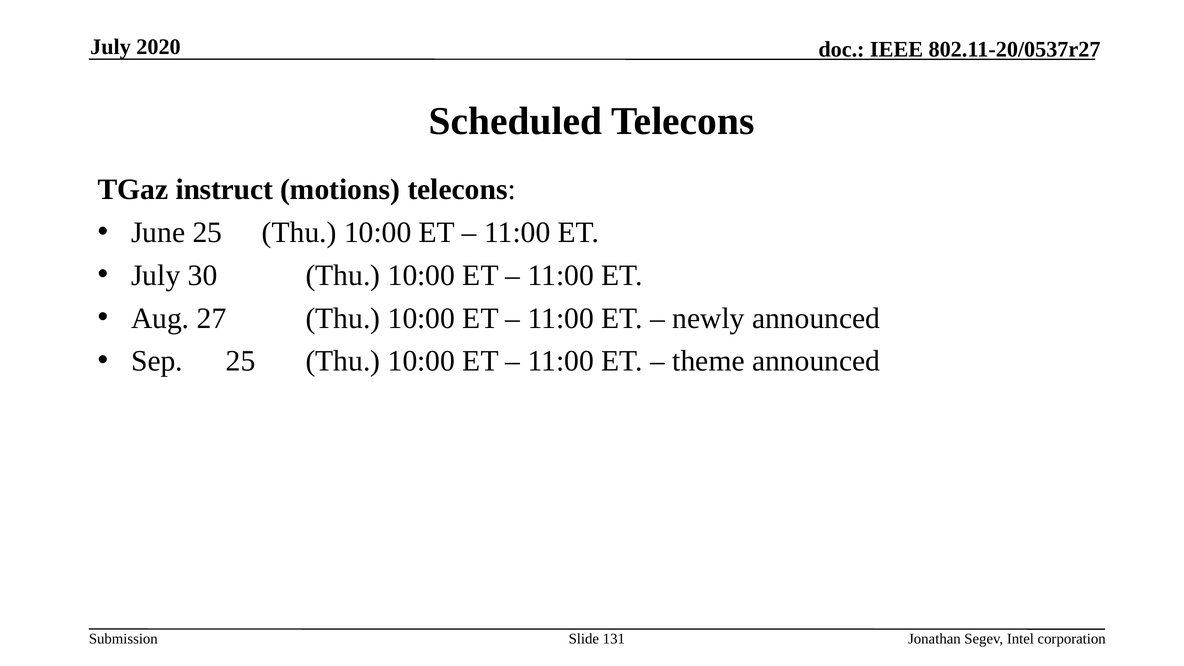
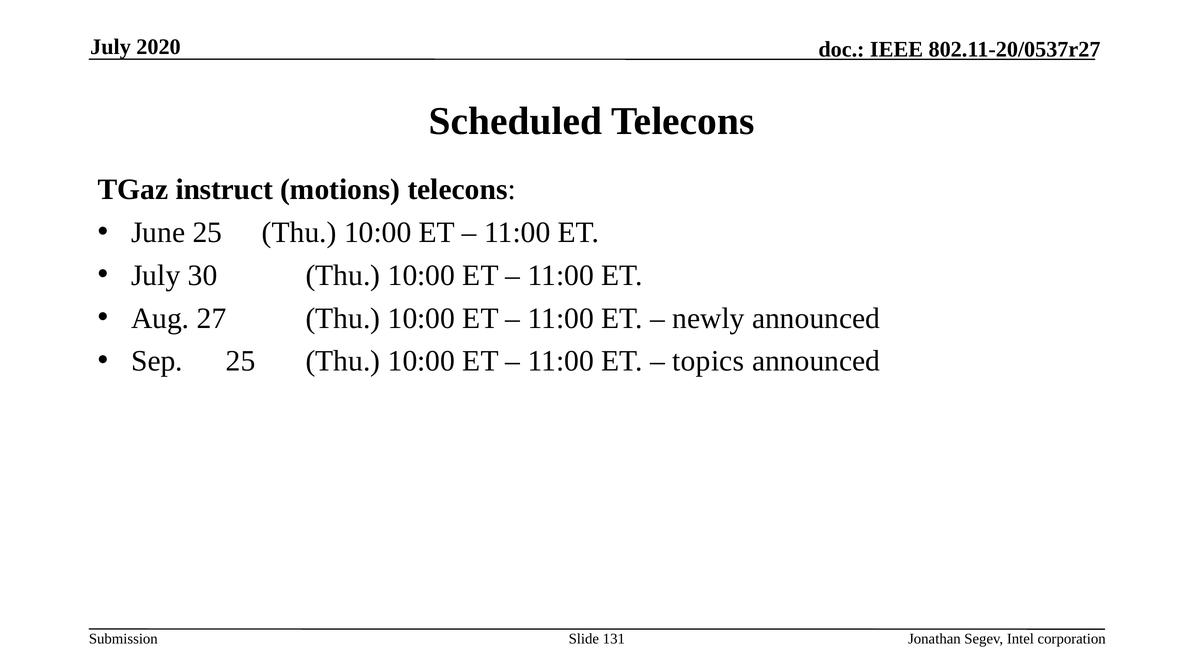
theme: theme -> topics (708, 361)
